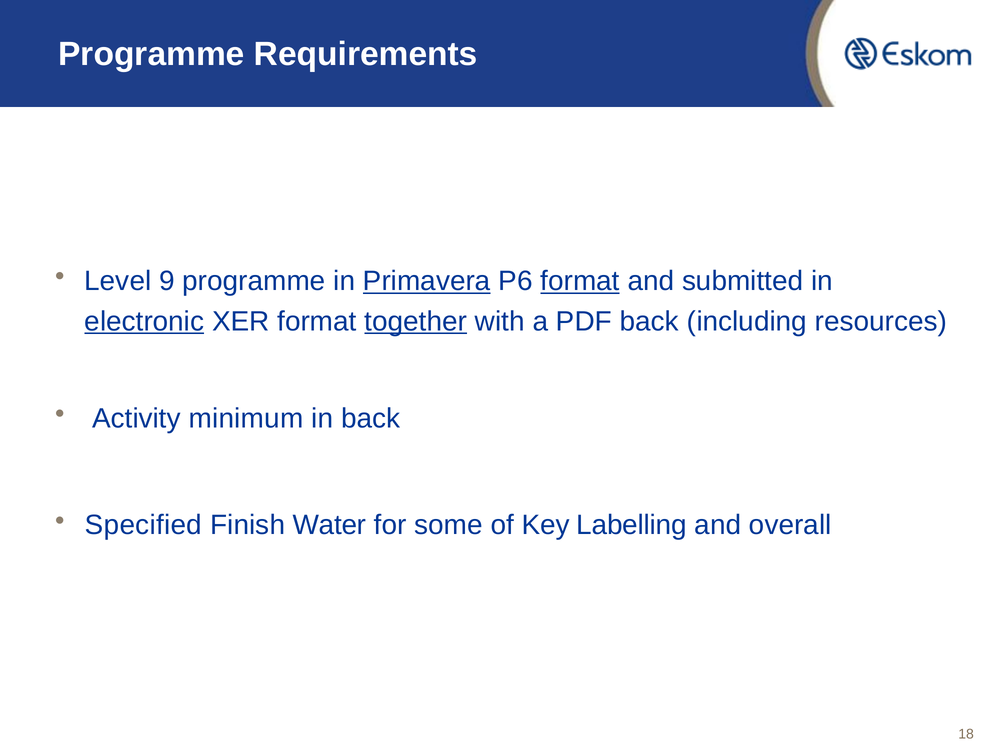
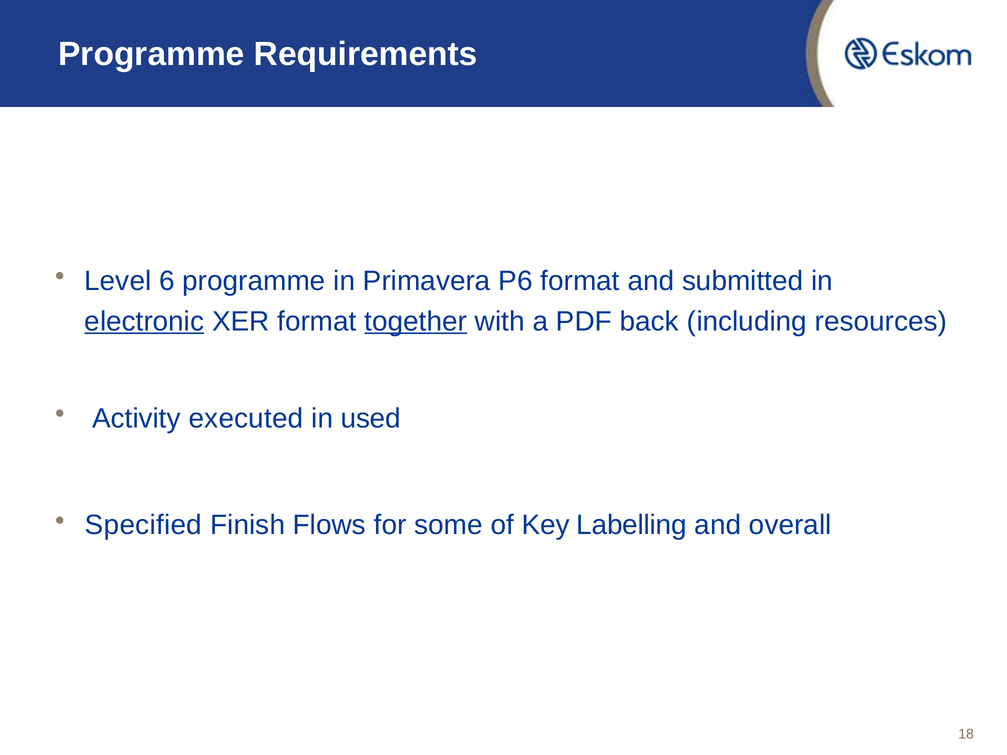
9: 9 -> 6 (167, 281)
Primavera underline: present -> none (427, 281)
format underline: present -> none (580, 281)
minimum: minimum -> executed (246, 419)
in back: back -> used (371, 419)
Water: Water -> Flows (329, 525)
